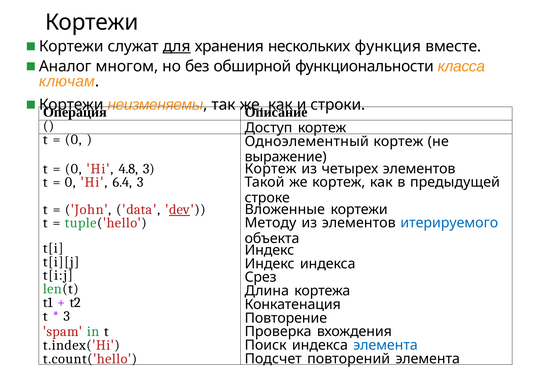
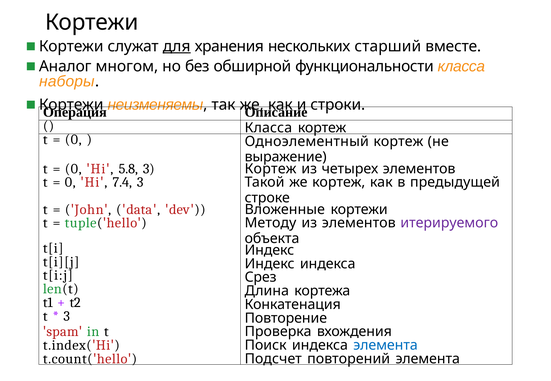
функция: функция -> старший (388, 46)
ключам: ключам -> наборы (67, 81)
Доступ: Доступ -> Класса (268, 128)
4.8: 4.8 -> 5.8 (128, 169)
6.4: 6.4 -> 7.4 (122, 182)
dev underline: present -> none (179, 210)
итерируемого colour: blue -> purple (449, 223)
